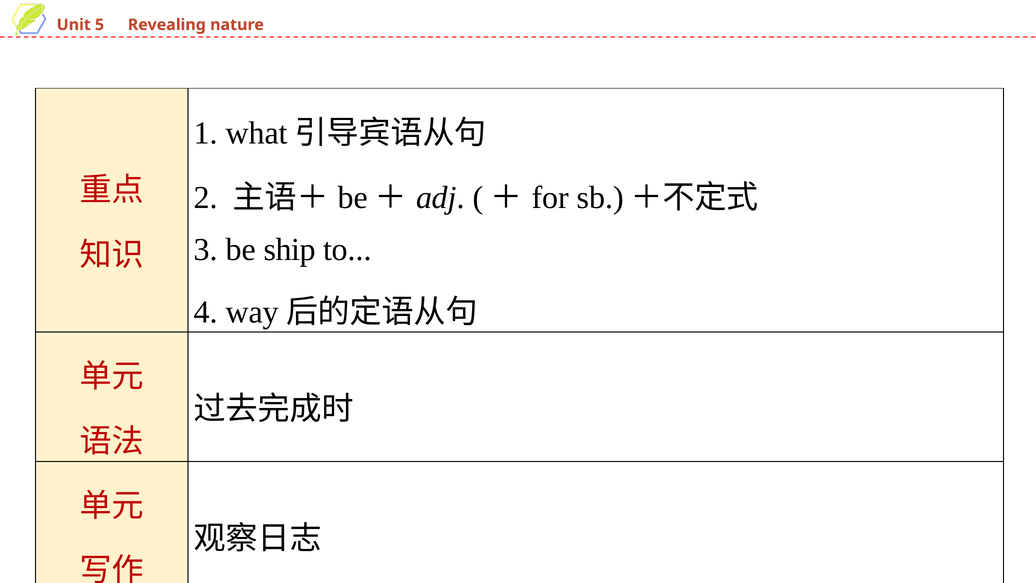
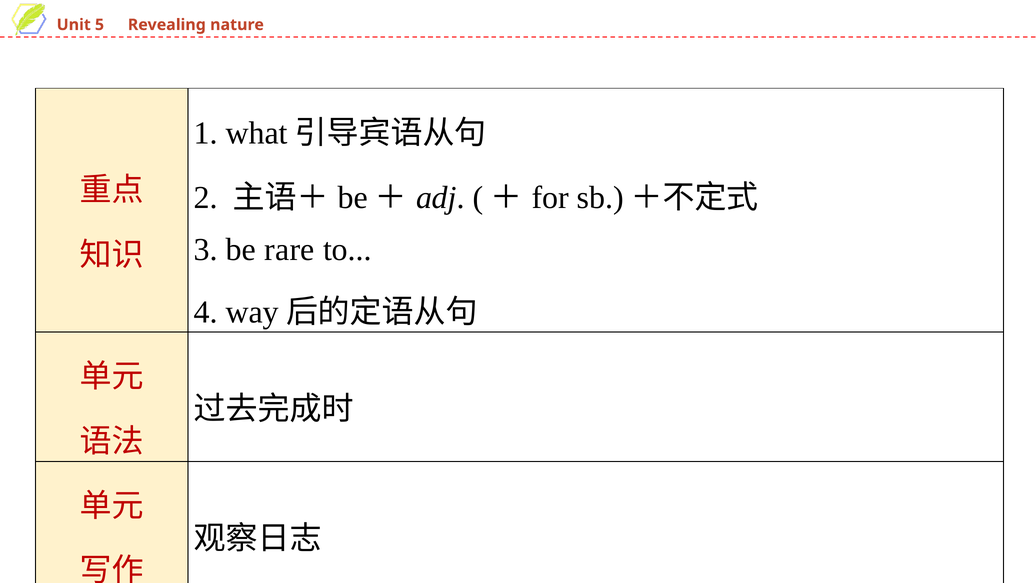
ship: ship -> rare (289, 250)
